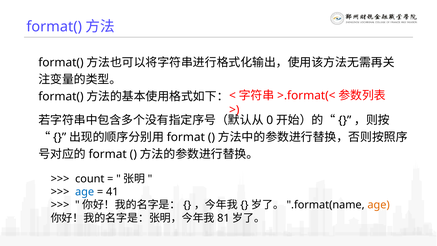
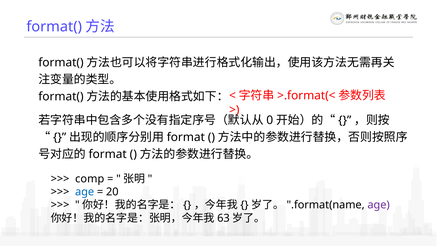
count: count -> comp (90, 179)
41: 41 -> 20 (112, 192)
age colour: orange -> purple (379, 205)
81: 81 -> 63 (223, 218)
